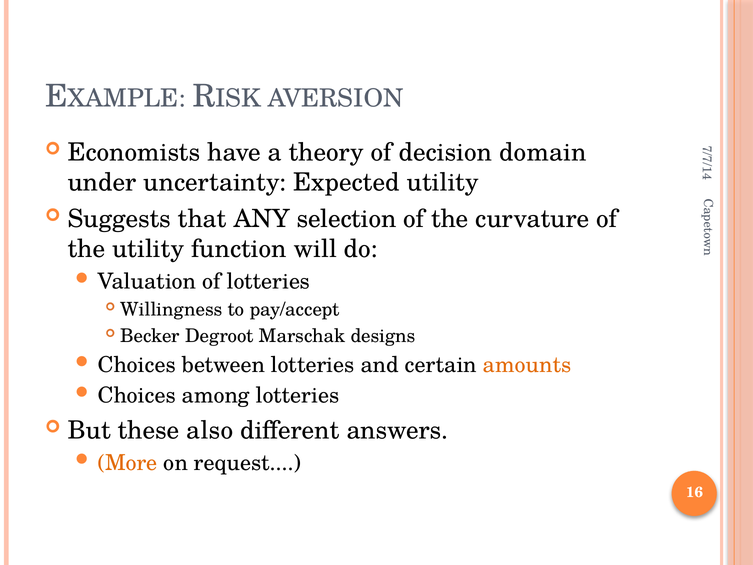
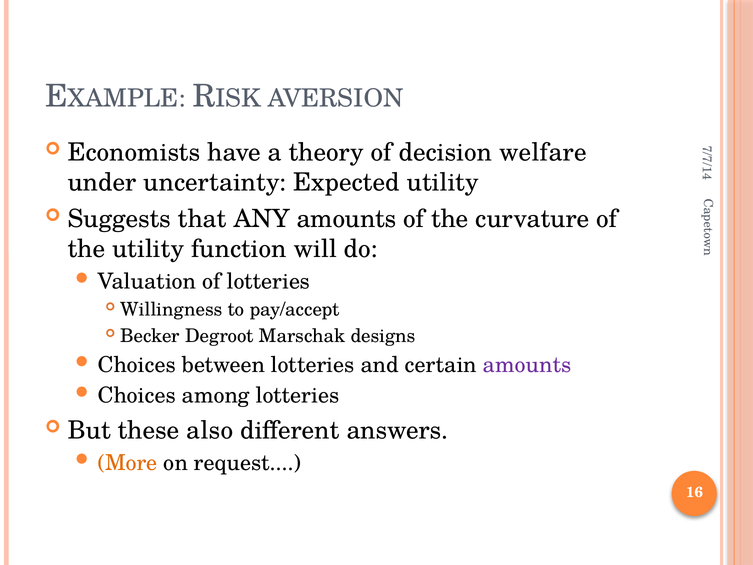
domain: domain -> welfare (543, 152)
ANY selection: selection -> amounts (347, 219)
amounts colour: orange -> purple (527, 365)
